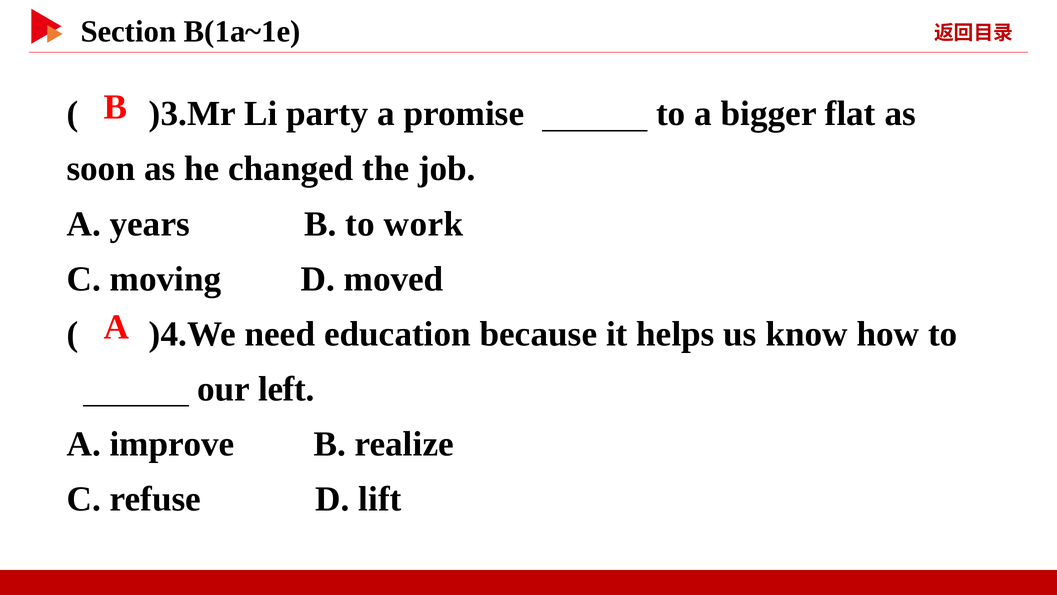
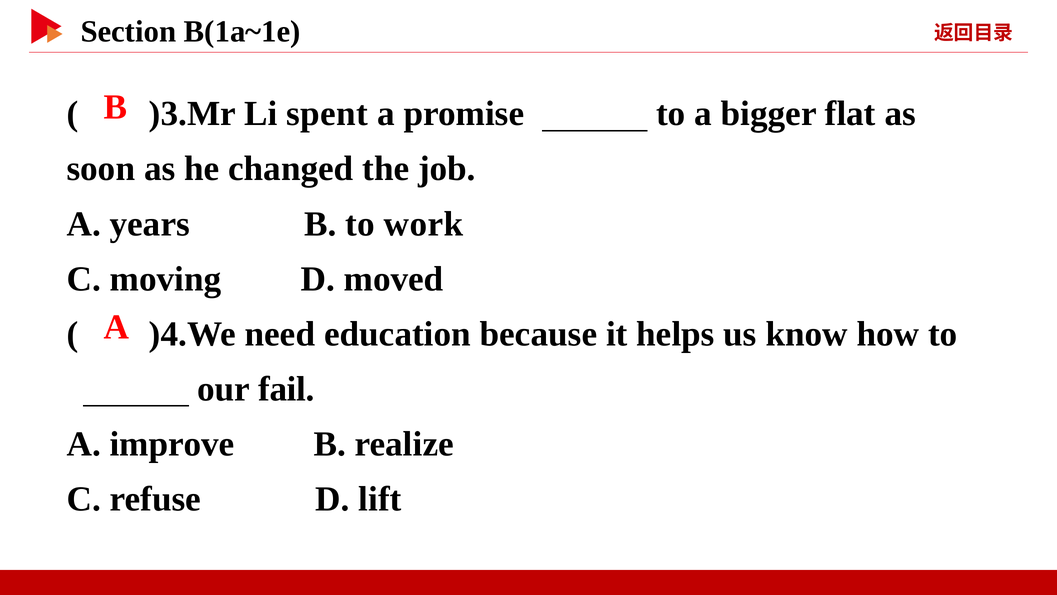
party: party -> spent (327, 114)
left: left -> fail (286, 389)
